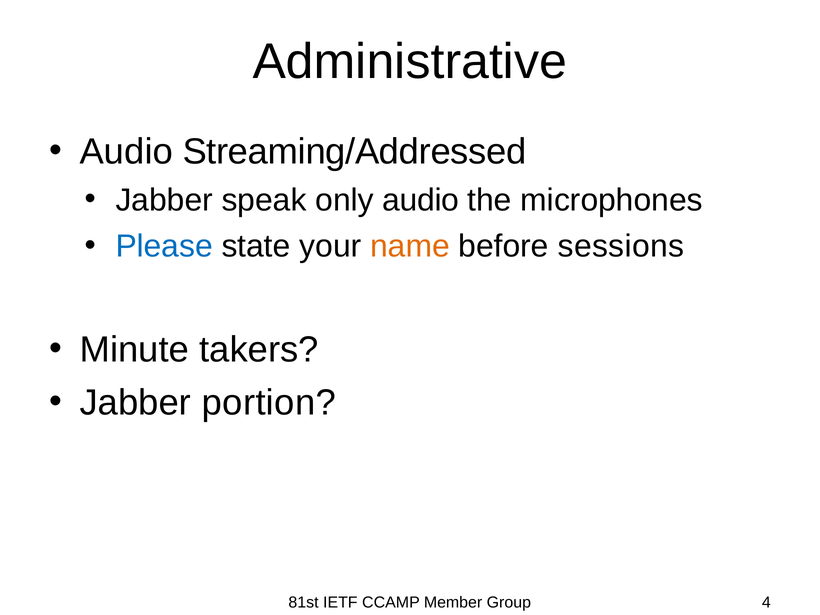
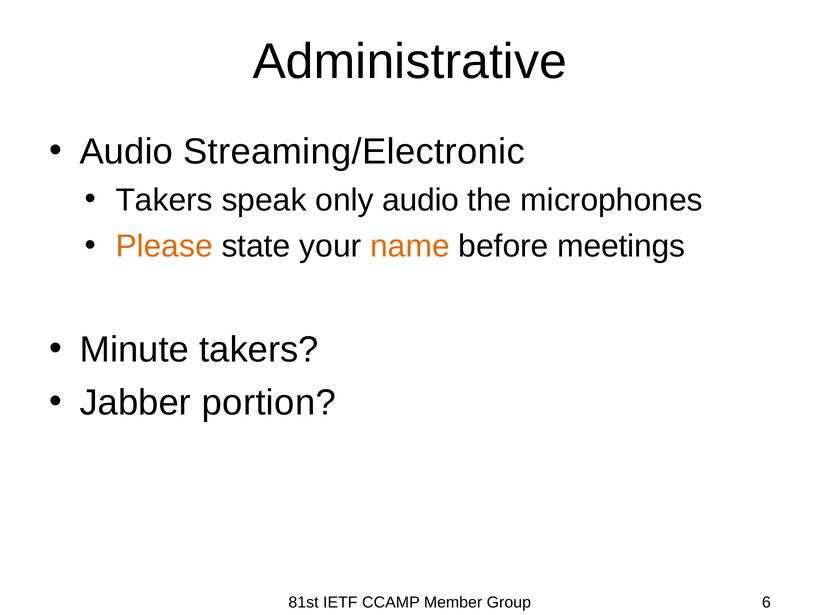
Streaming/Addressed: Streaming/Addressed -> Streaming/Electronic (354, 151)
Jabber: Jabber -> Takers (164, 200)
Please colour: blue -> orange (164, 246)
sessions: sessions -> meetings (621, 246)
4: 4 -> 6 (766, 603)
